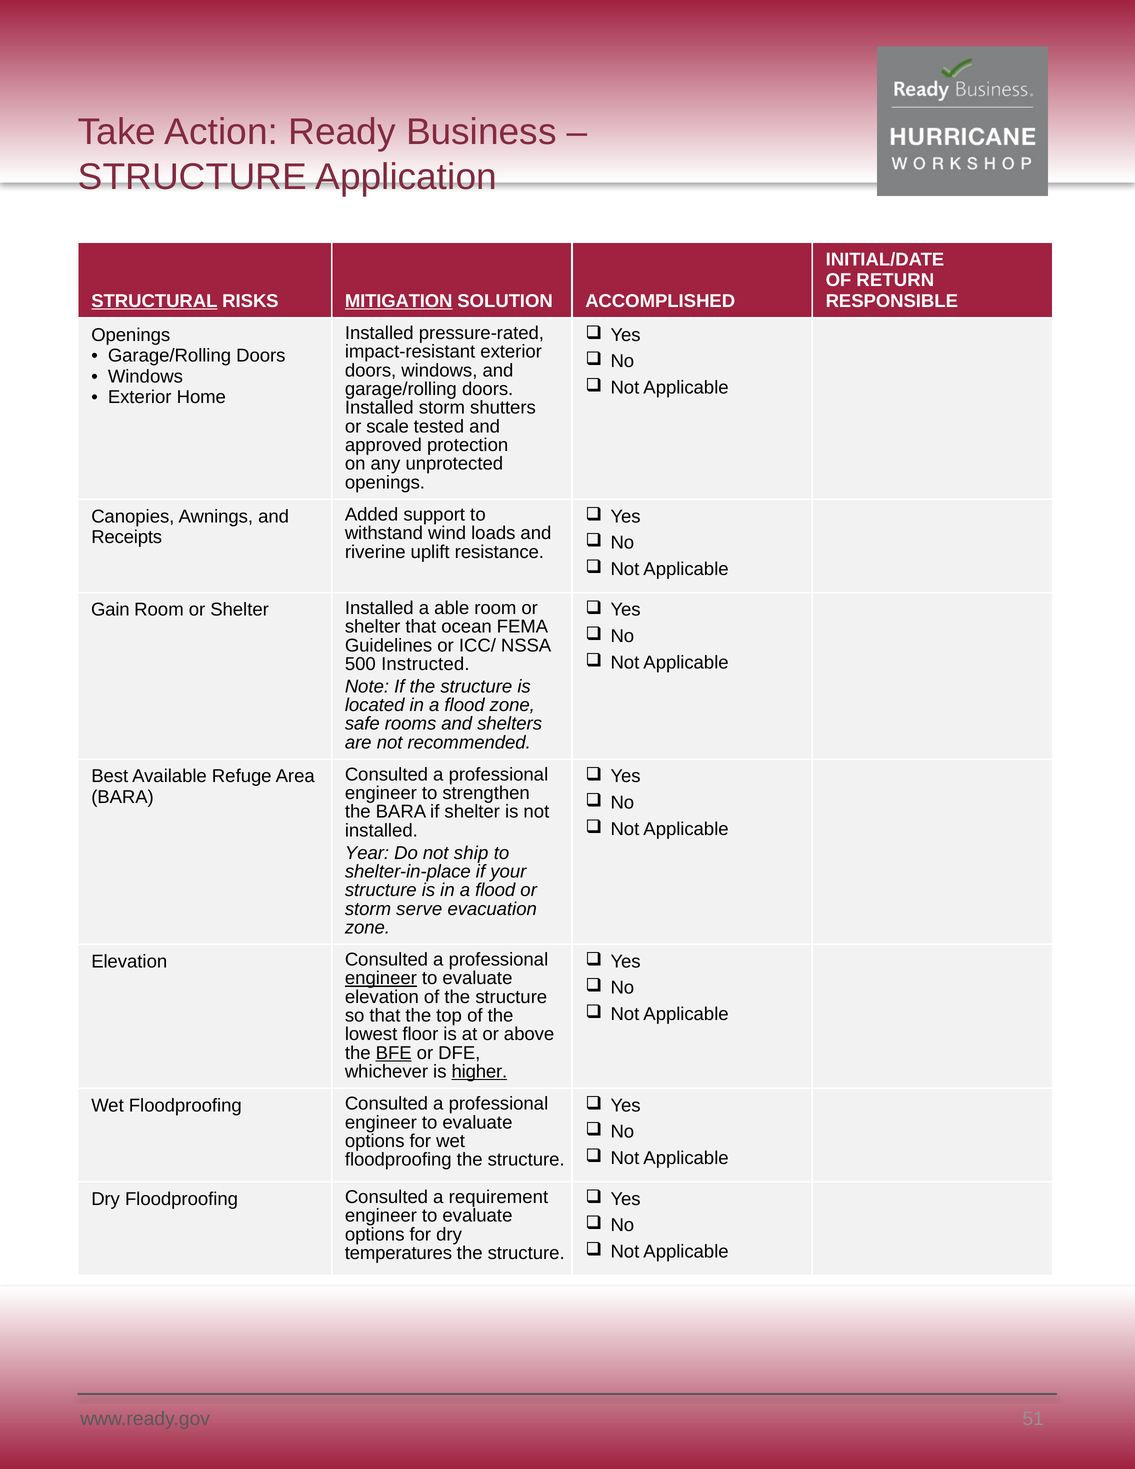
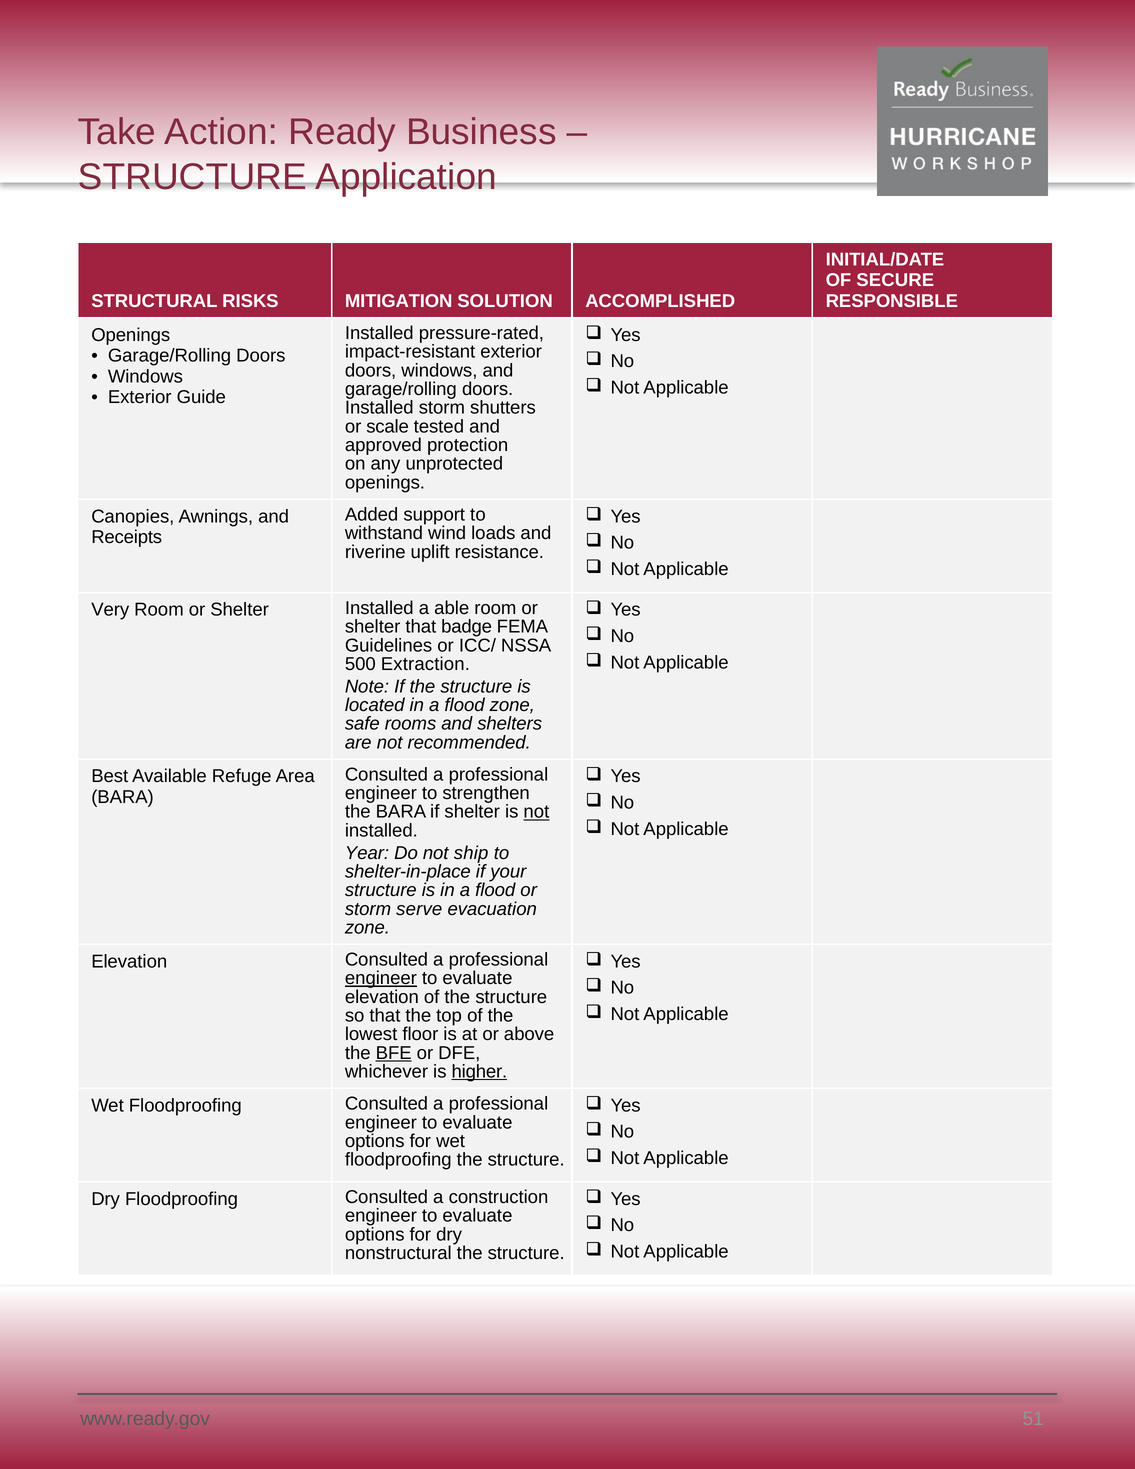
RETURN: RETURN -> SECURE (895, 280)
STRUCTURAL underline: present -> none (154, 301)
MITIGATION underline: present -> none (399, 301)
Home: Home -> Guide (201, 397)
Gain: Gain -> Very (110, 610)
ocean: ocean -> badge (467, 627)
Instructed: Instructed -> Extraction (425, 664)
not underline: none -> present (536, 812)
requirement: requirement -> construction (499, 1197)
temperatures: temperatures -> nonstructural (398, 1253)
